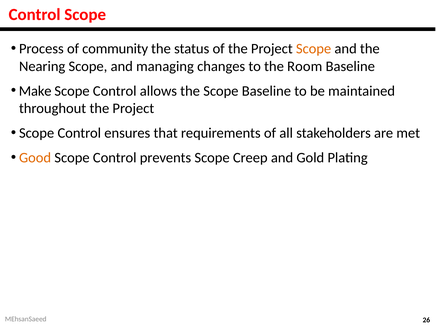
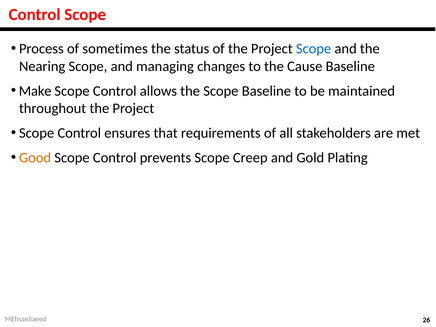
community: community -> sometimes (115, 49)
Scope colour: orange -> blue (314, 49)
Room: Room -> Cause (305, 66)
